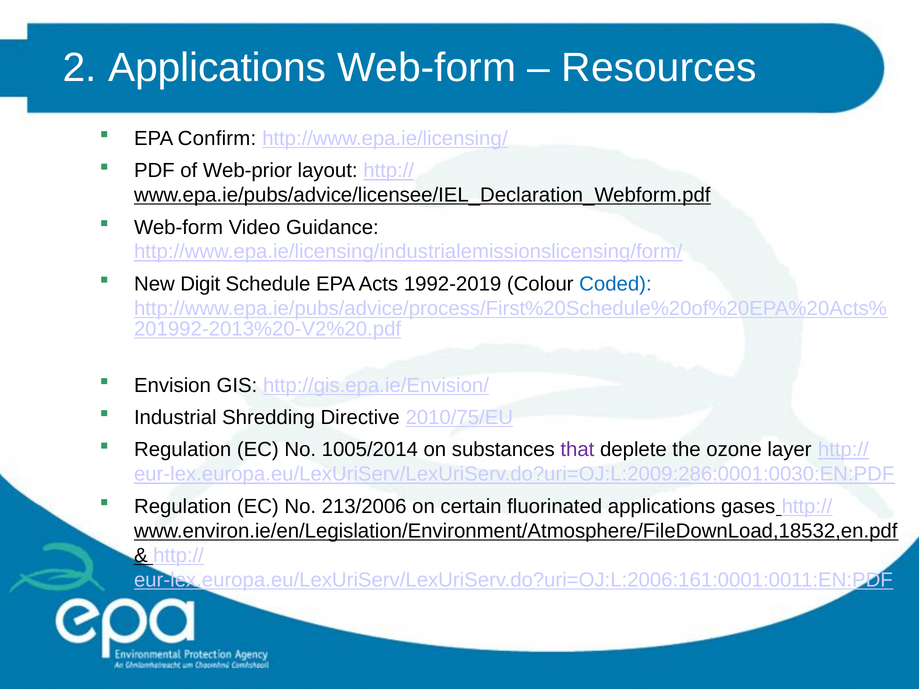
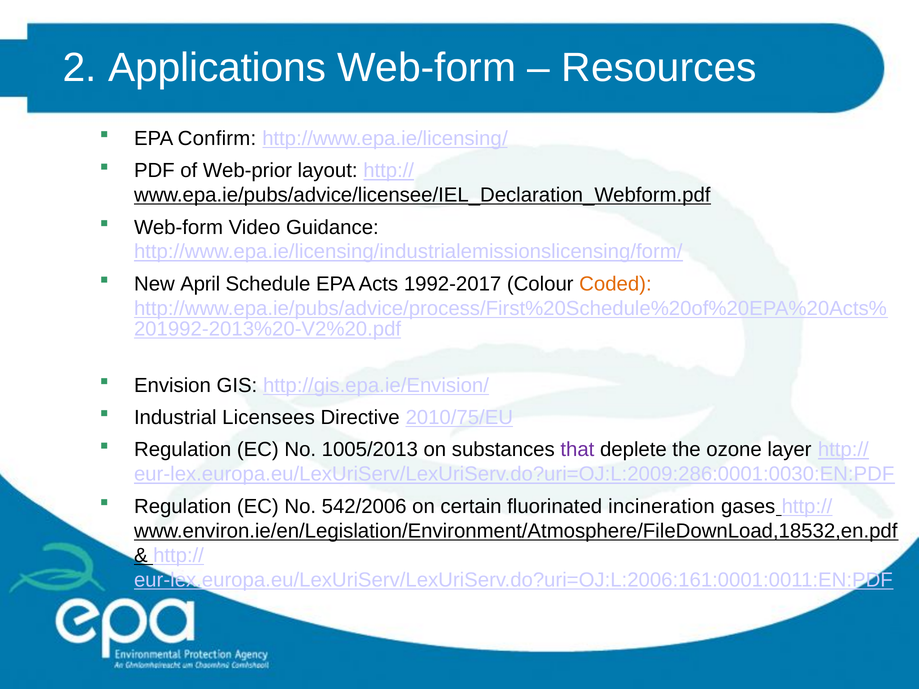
Digit: Digit -> April (200, 284)
1992-2019: 1992-2019 -> 1992-2017 (453, 284)
Coded colour: blue -> orange (615, 284)
Shredding: Shredding -> Licensees (269, 418)
1005/2014: 1005/2014 -> 1005/2013 (370, 450)
213/2006: 213/2006 -> 542/2006 (364, 507)
fluorinated applications: applications -> incineration (662, 507)
